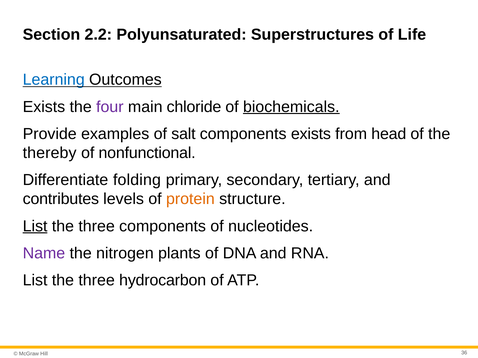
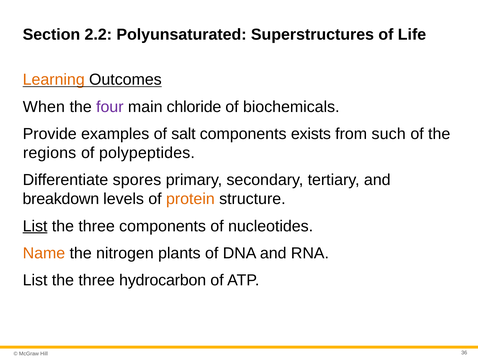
Learning colour: blue -> orange (54, 80)
Exists: Exists -> When (44, 107)
biochemicals underline: present -> none (291, 107)
head: head -> such (389, 134)
thereby: thereby -> regions (50, 153)
nonfunctional: nonfunctional -> polypeptides (147, 153)
folding: folding -> spores (137, 180)
contributes: contributes -> breakdown (61, 199)
Name colour: purple -> orange (44, 254)
